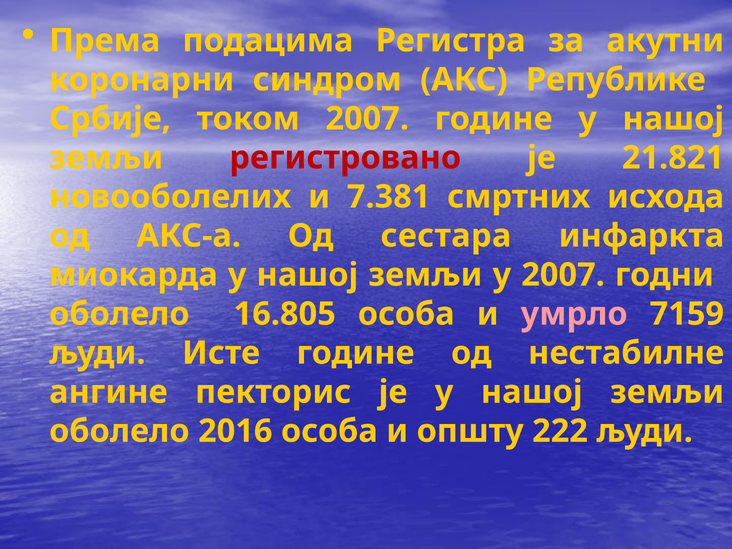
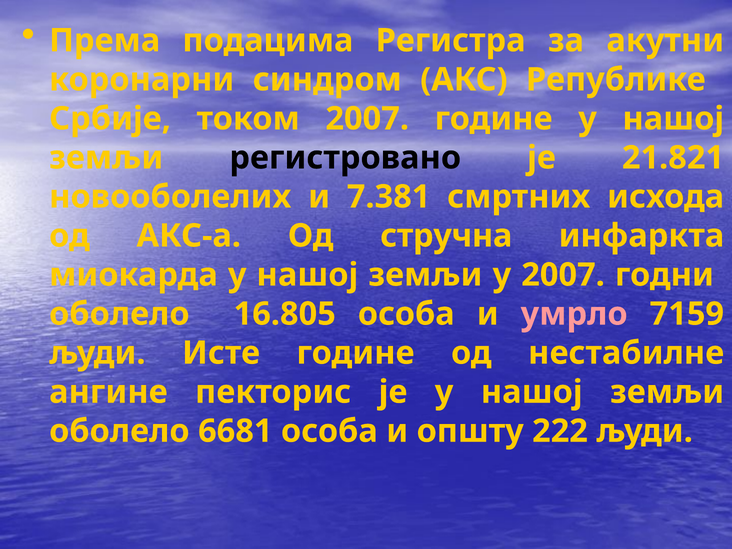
регистровано colour: red -> black (345, 158)
сестара: сестара -> стручна (446, 236)
2016: 2016 -> 6681 (235, 431)
